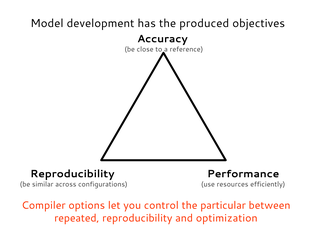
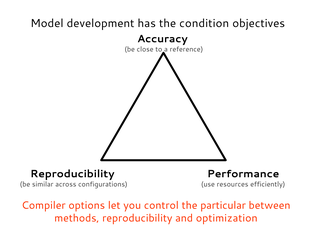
produced: produced -> condition (204, 23)
repeated: repeated -> methods (77, 218)
